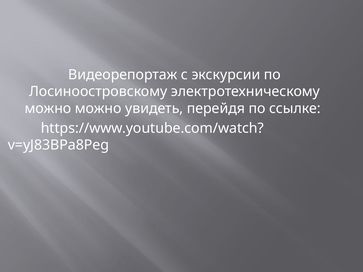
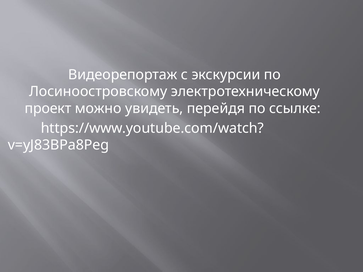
можно: можно -> проект (48, 109)
